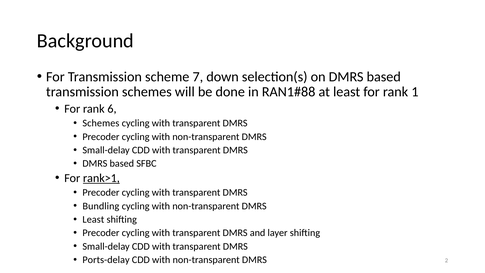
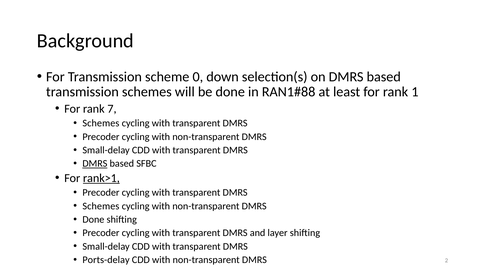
7: 7 -> 0 (198, 77)
6: 6 -> 7 (112, 109)
DMRS underline: none -> present (95, 163)
Bundling: Bundling -> Schemes (101, 206)
Least: Least -> Done (93, 219)
